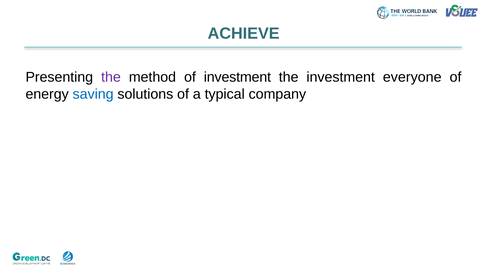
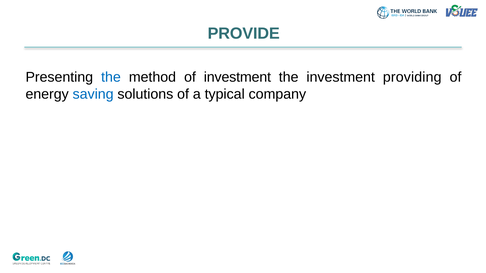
ACHIEVE: ACHIEVE -> PROVIDE (244, 33)
the colour: purple -> blue (111, 77)
everyone: everyone -> providing (412, 77)
